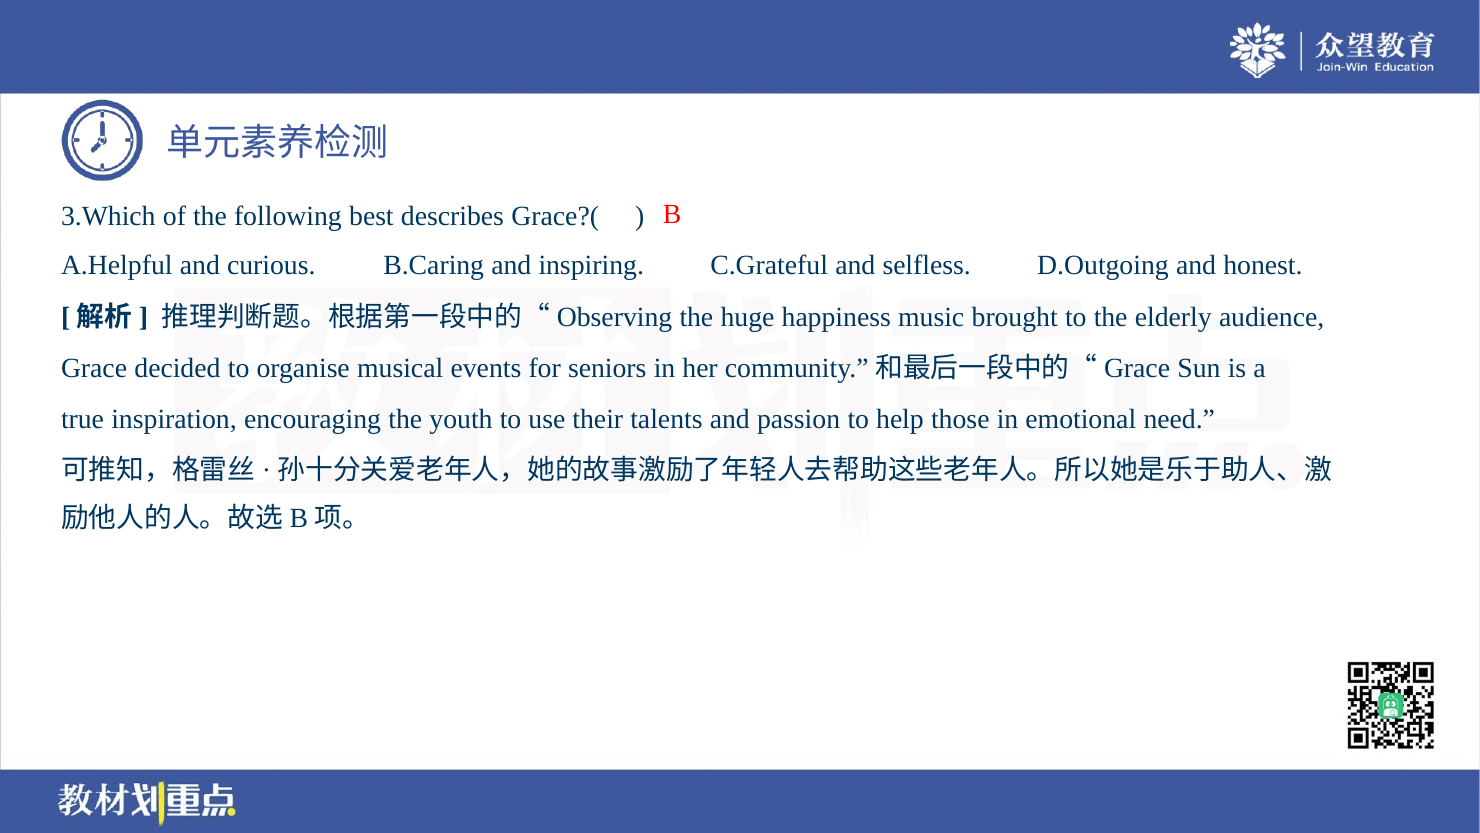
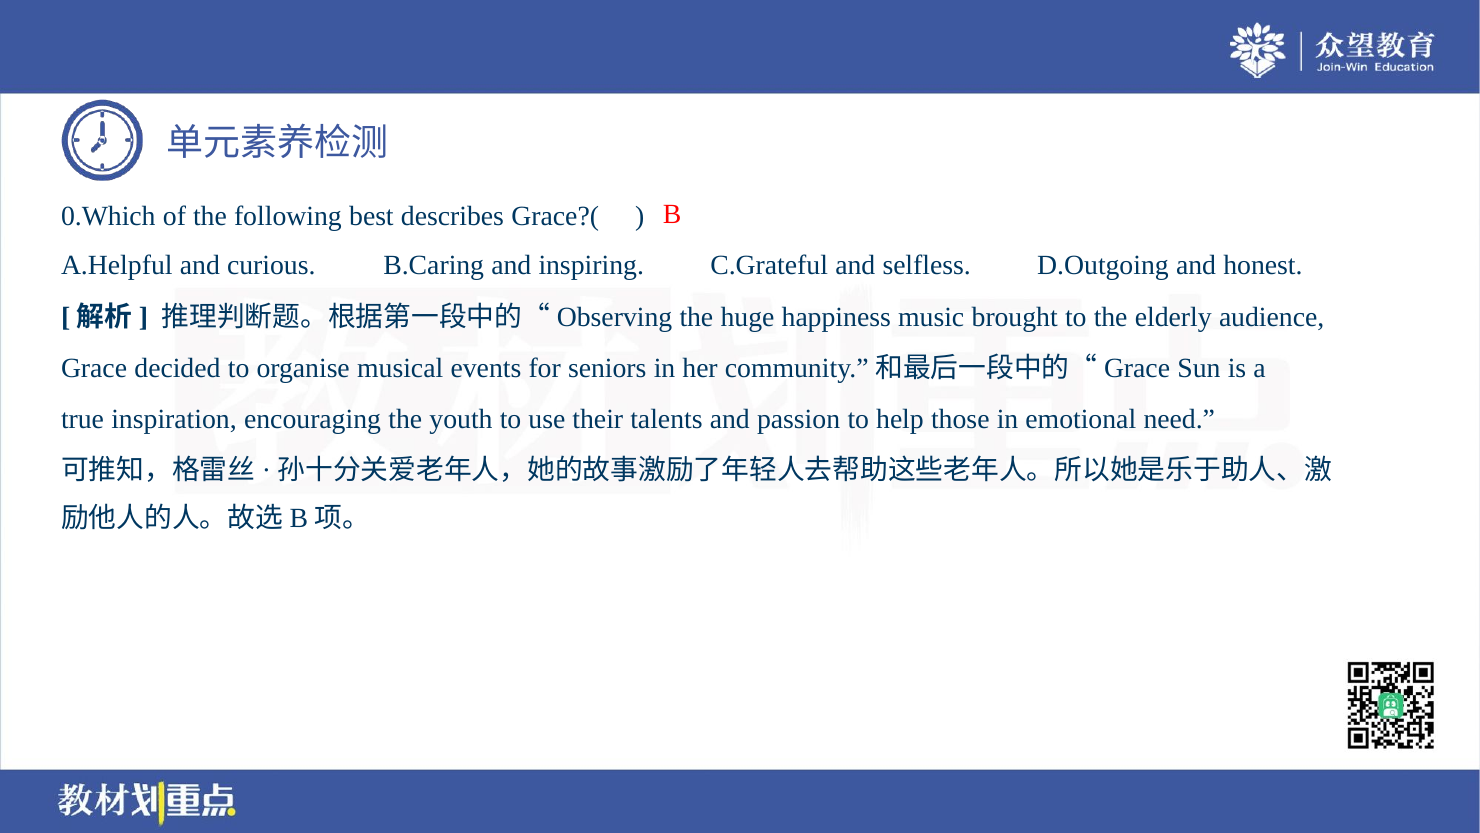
3.Which: 3.Which -> 0.Which (108, 216)
